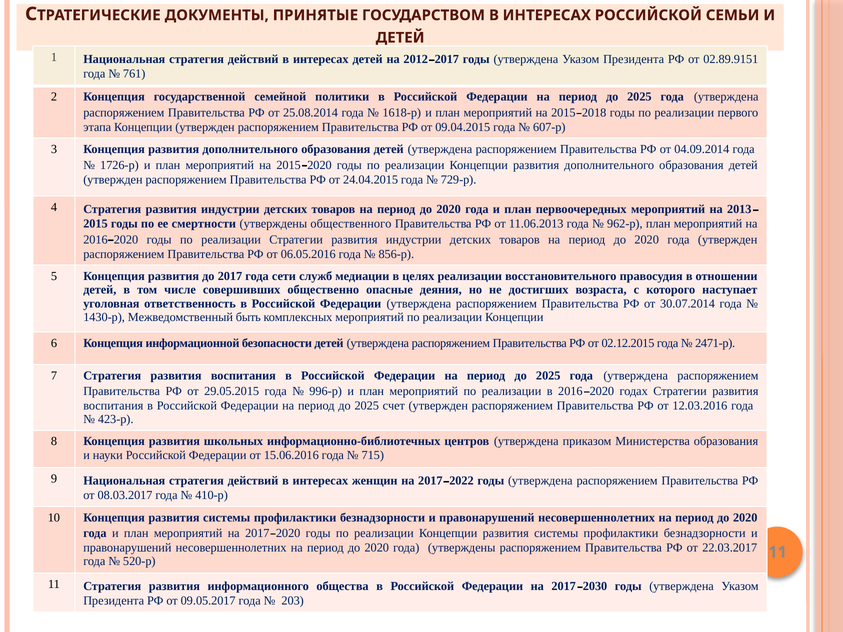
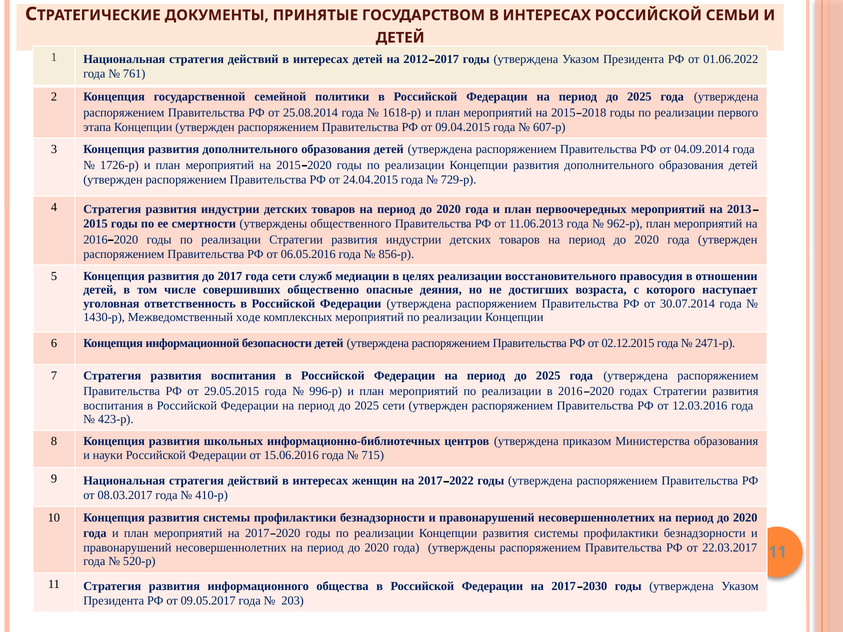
02.89.9151: 02.89.9151 -> 01.06.2022 (731, 59)
быть: быть -> ходе (248, 317)
2025 счет: счет -> сети (394, 406)
